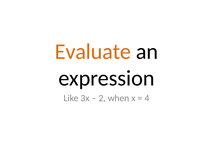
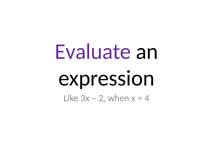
Evaluate colour: orange -> purple (93, 51)
